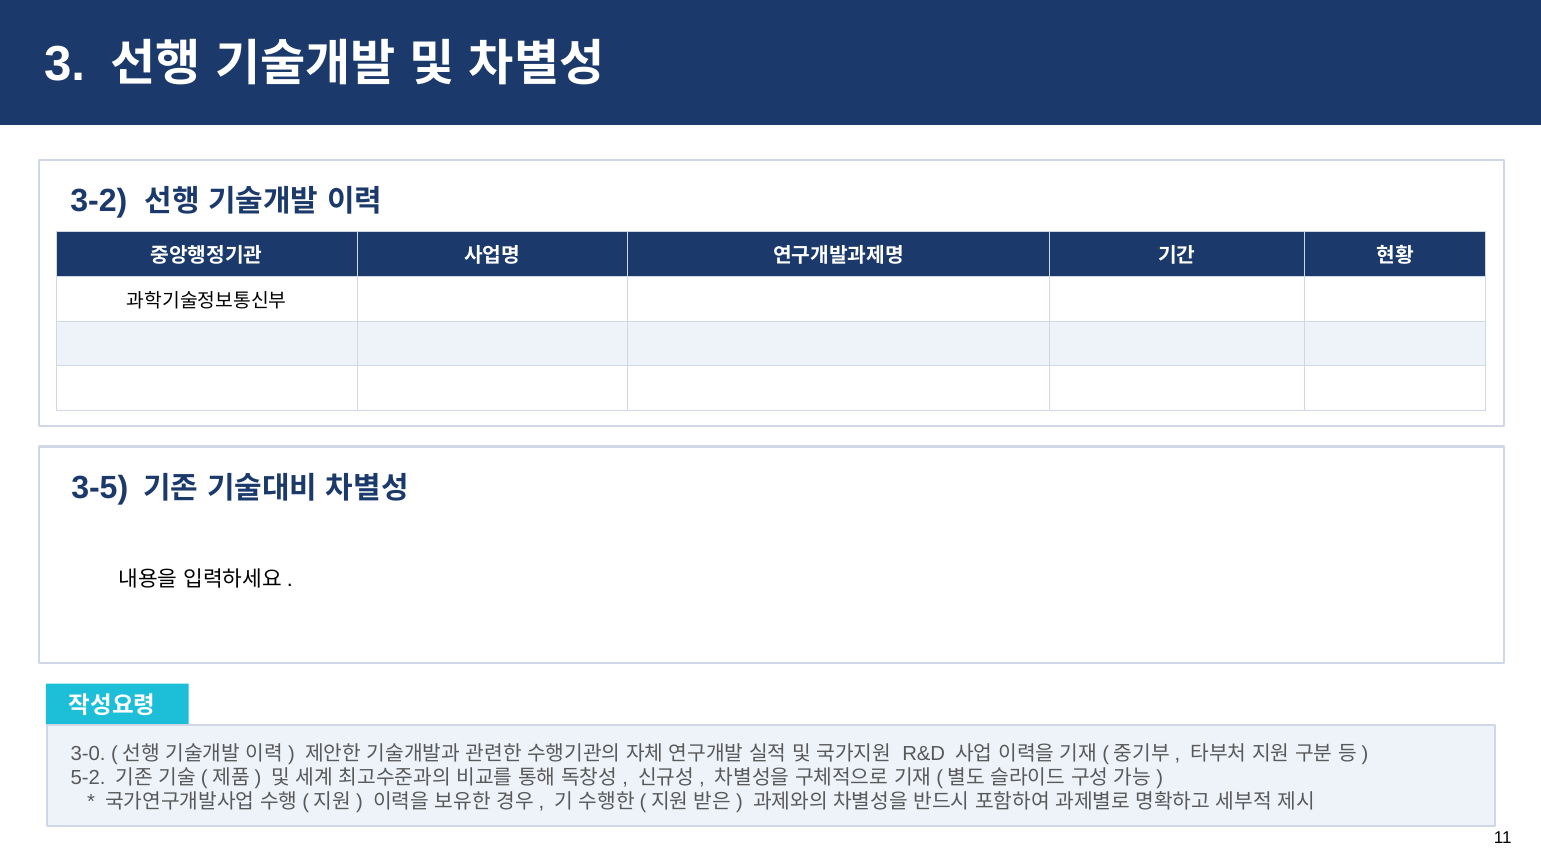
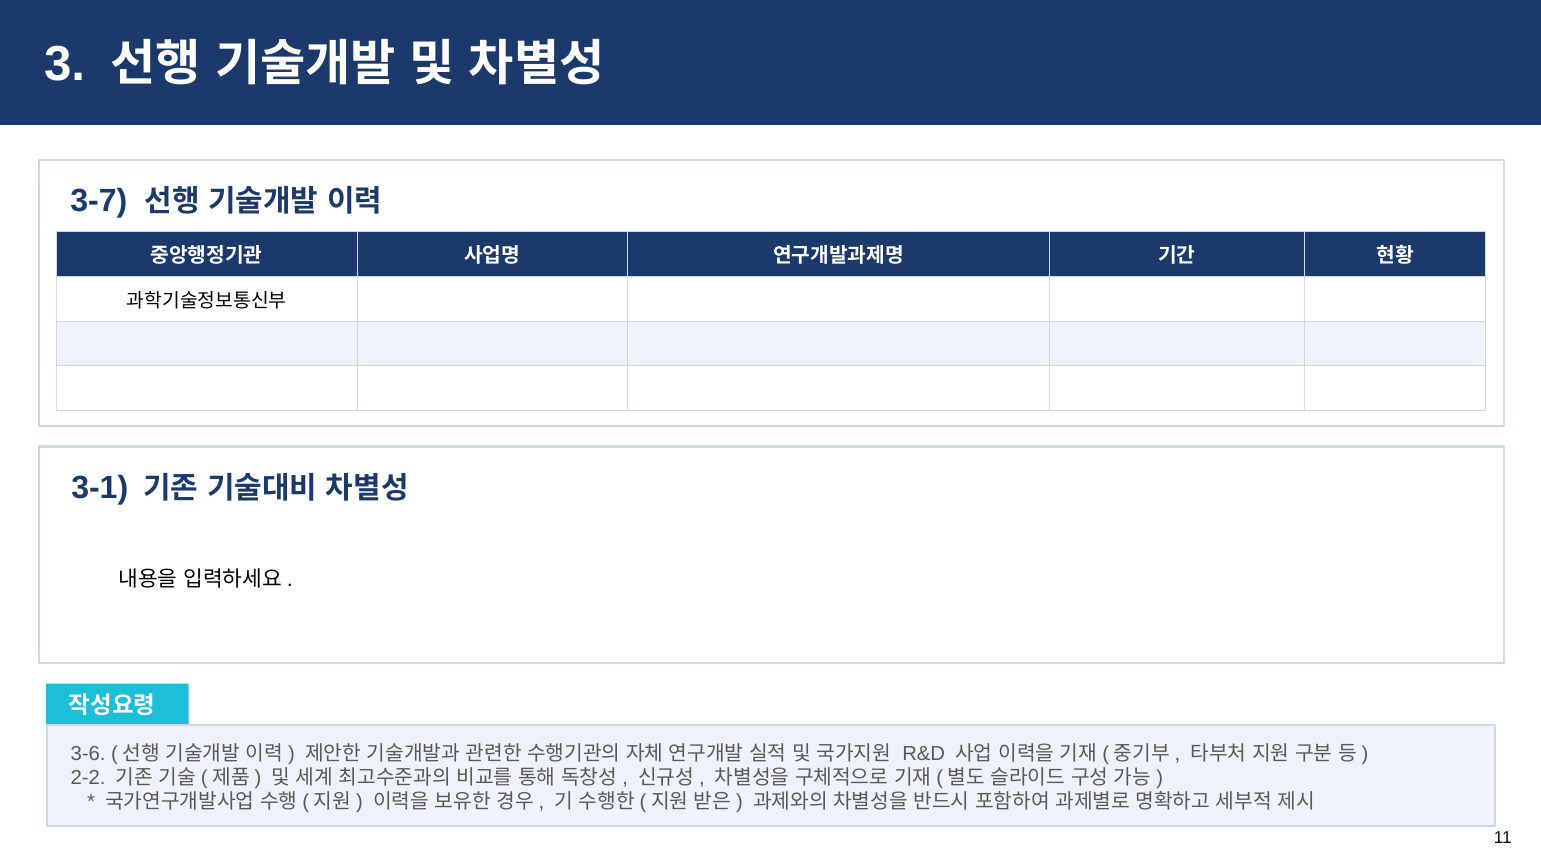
3-2: 3-2 -> 3-7 (99, 201)
3-5: 3-5 -> 3-1 (100, 488)
3-0: 3-0 -> 3-6 (88, 753)
5-2: 5-2 -> 2-2 (88, 778)
